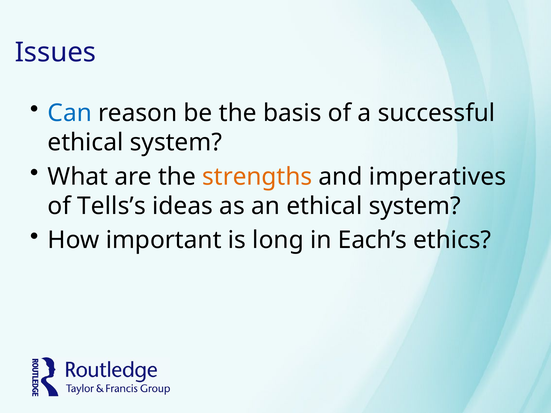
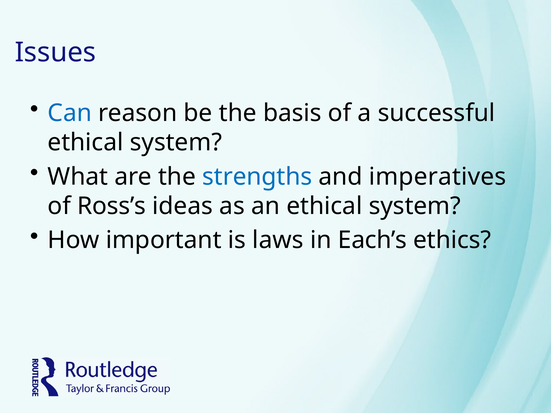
strengths colour: orange -> blue (257, 177)
Tells’s: Tells’s -> Ross’s (112, 206)
long: long -> laws (278, 240)
